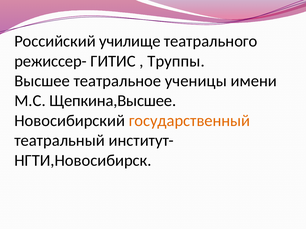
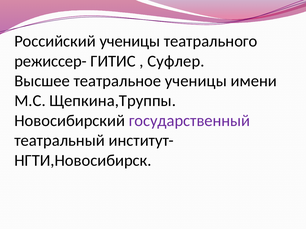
Российский училище: училище -> ученицы (130, 41)
Труппы: Труппы -> Суфлер (176, 61)
Щепкина,Высшее: Щепкина,Высшее -> Щепкина,Труппы (113, 101)
государственный colour: orange -> purple (189, 121)
